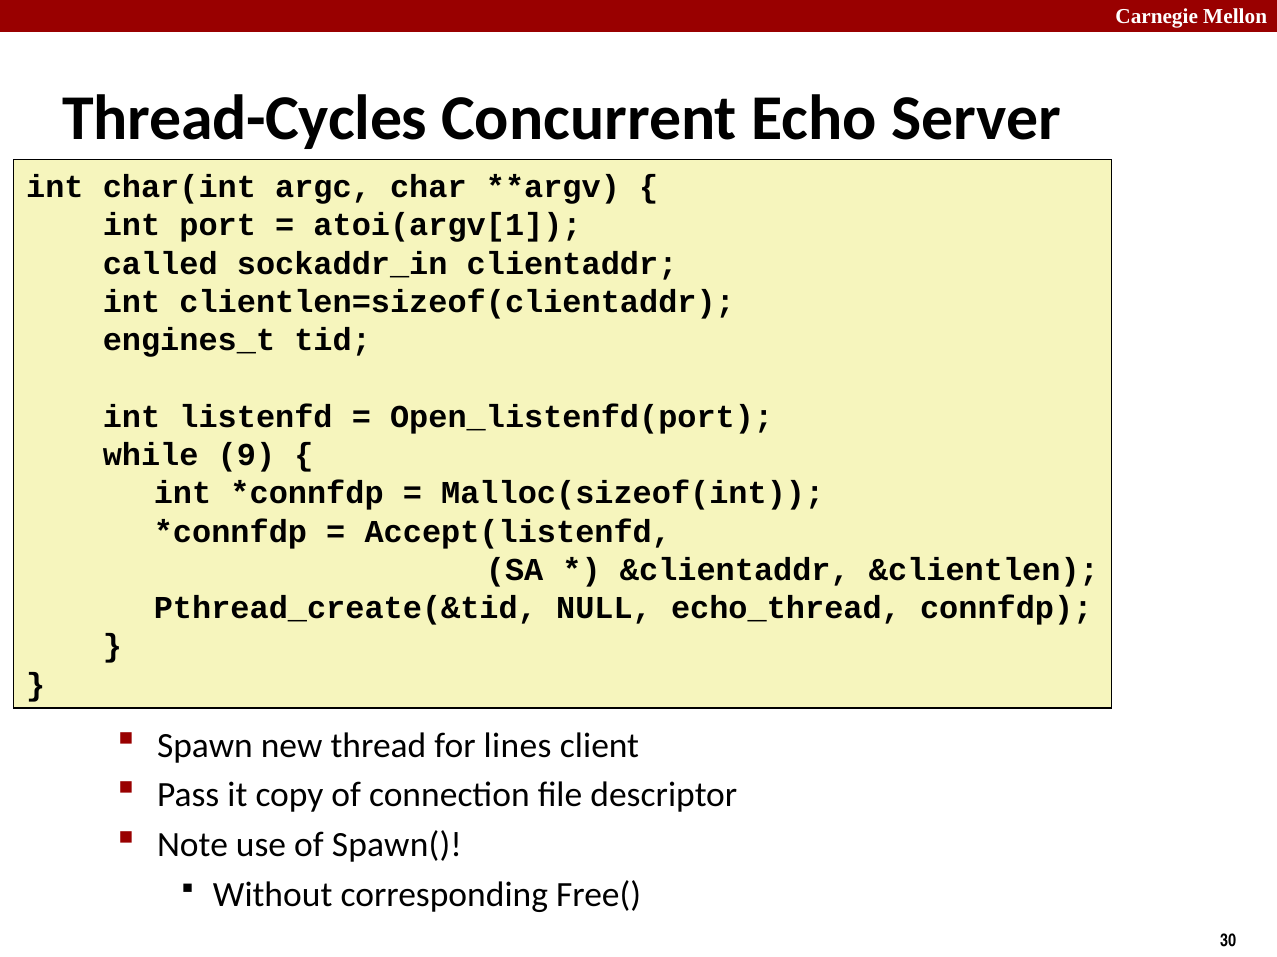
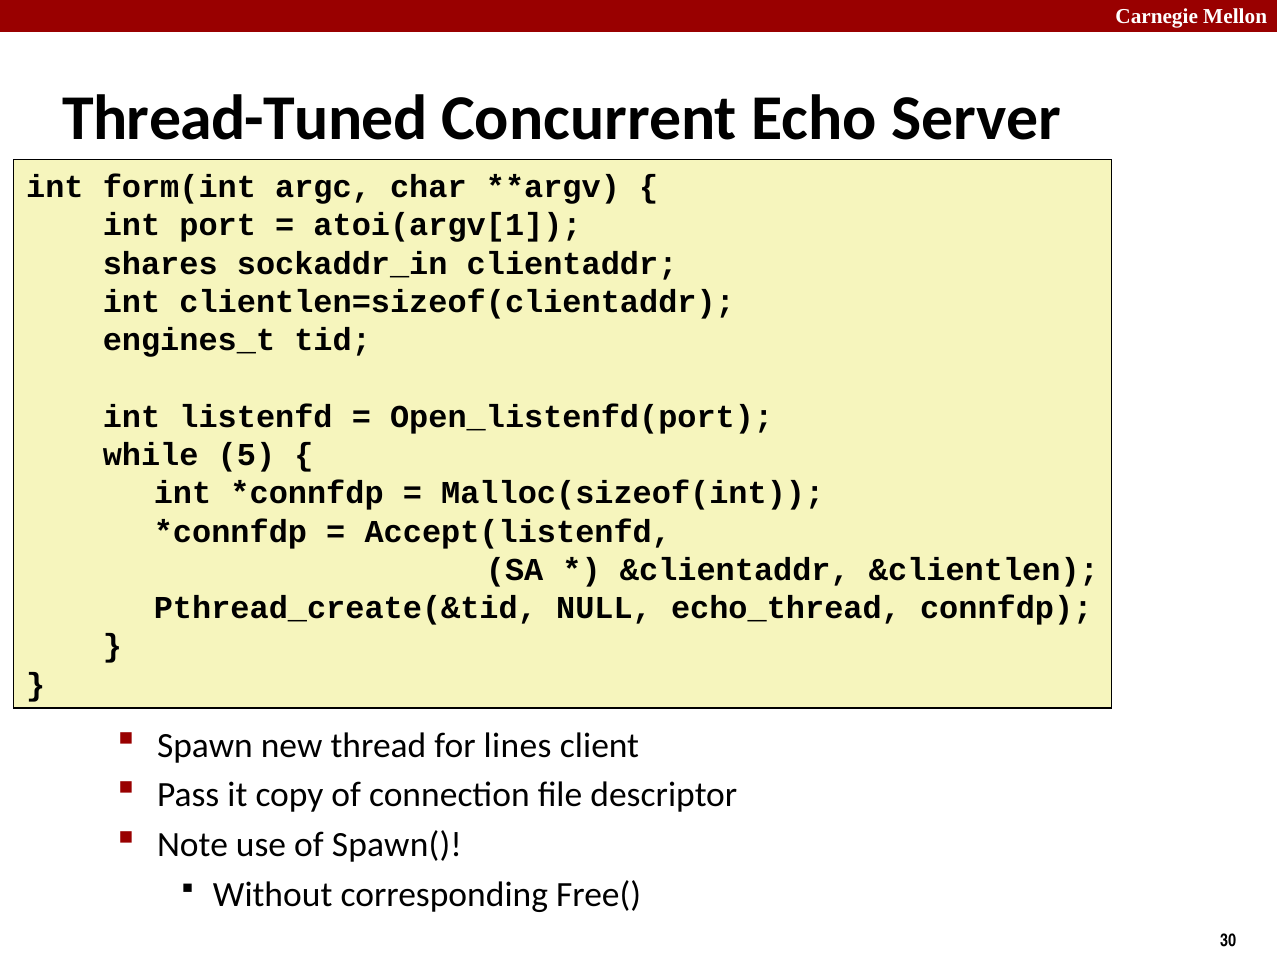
Thread-Cycles: Thread-Cycles -> Thread-Tuned (245, 118)
char(int: char(int -> form(int (179, 187)
called: called -> shares (160, 264)
9: 9 -> 5 (246, 455)
